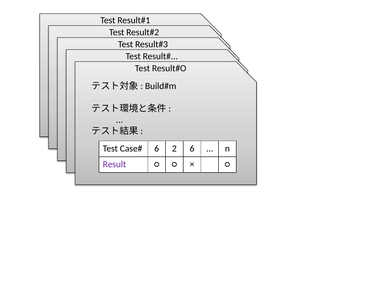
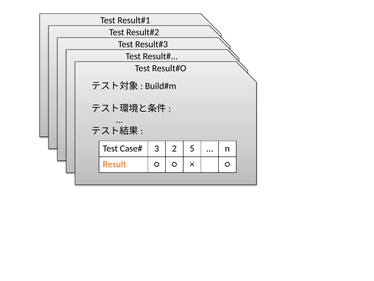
6: 6 -> 3 (157, 148)
2 6: 6 -> 5 (192, 148)
Result colour: purple -> orange (114, 164)
